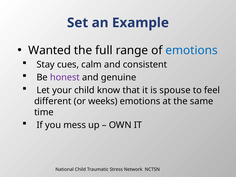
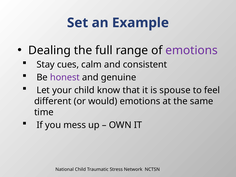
Wanted: Wanted -> Dealing (50, 50)
emotions colour: blue -> purple (192, 50)
weeks: weeks -> would (103, 101)
